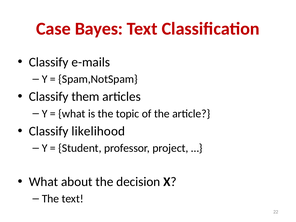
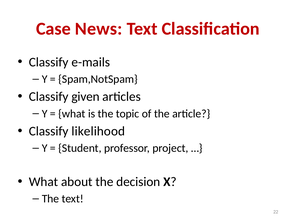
Bayes: Bayes -> News (99, 29)
them: them -> given (86, 97)
